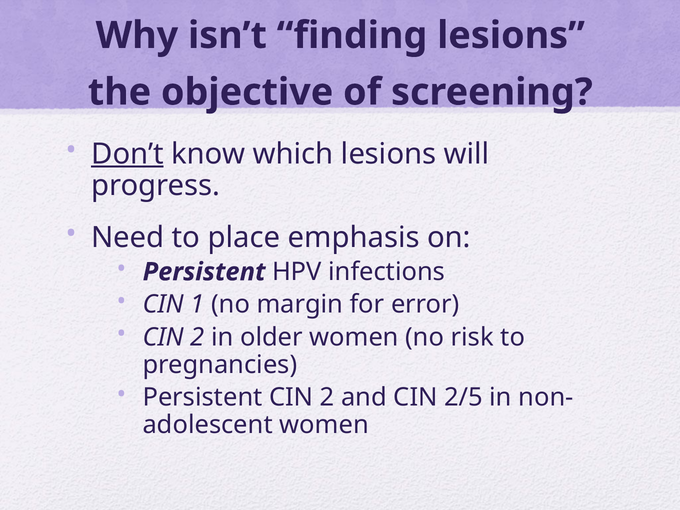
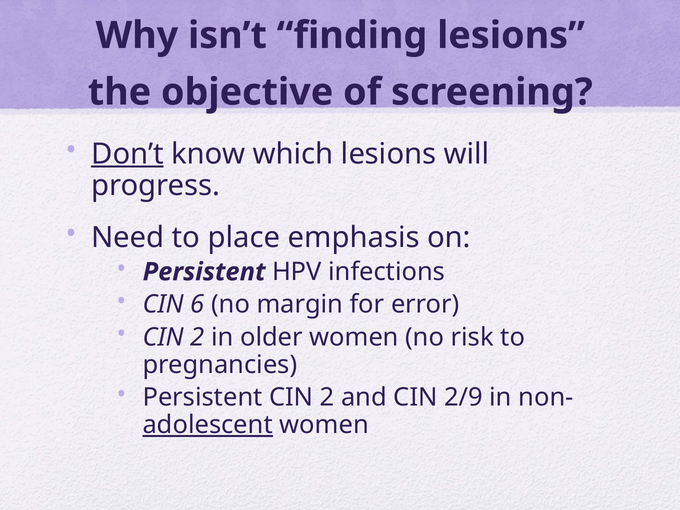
1: 1 -> 6 (198, 305)
2/5: 2/5 -> 2/9 (464, 397)
adolescent underline: none -> present (208, 425)
